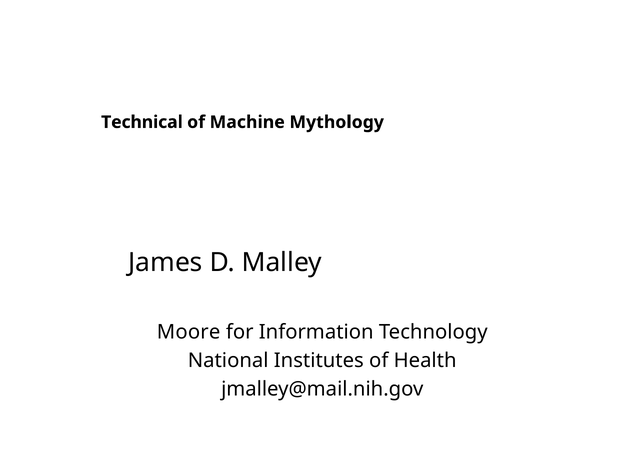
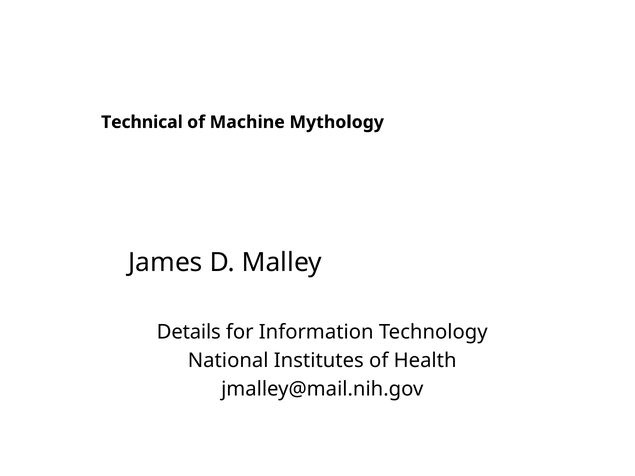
Moore: Moore -> Details (189, 332)
